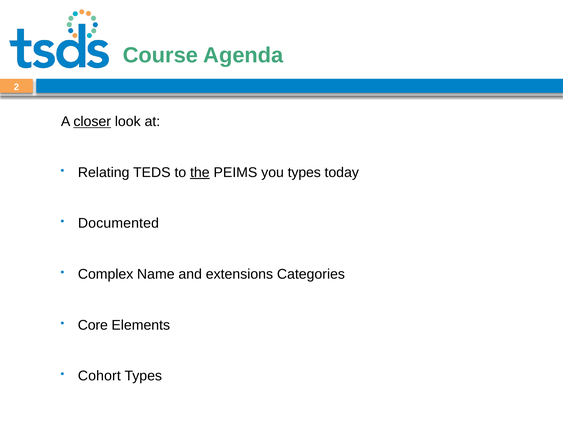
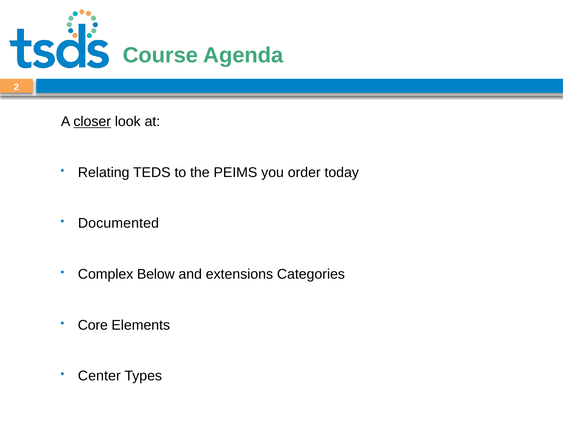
the underline: present -> none (200, 173)
you types: types -> order (304, 173)
Name: Name -> Below (156, 274)
Cohort: Cohort -> Center (99, 376)
